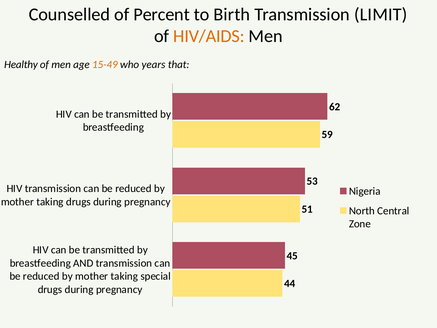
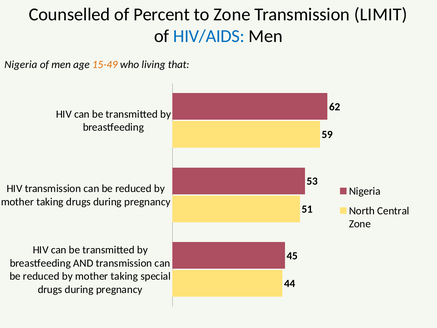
to Birth: Birth -> Zone (232, 14)
HIV/AIDS colour: orange -> blue (209, 36)
Healthy: Healthy -> Nigeria (21, 65)
years: years -> living (153, 65)
